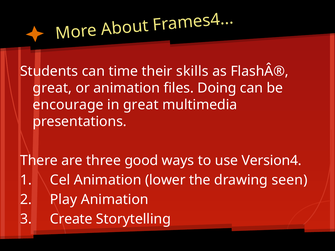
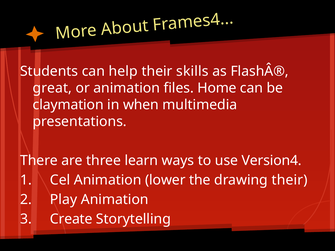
time: time -> help (123, 71)
Doing: Doing -> Home (217, 88)
encourage: encourage -> claymation (68, 105)
in great: great -> when (141, 105)
good: good -> learn (141, 161)
drawing seen: seen -> their (290, 180)
